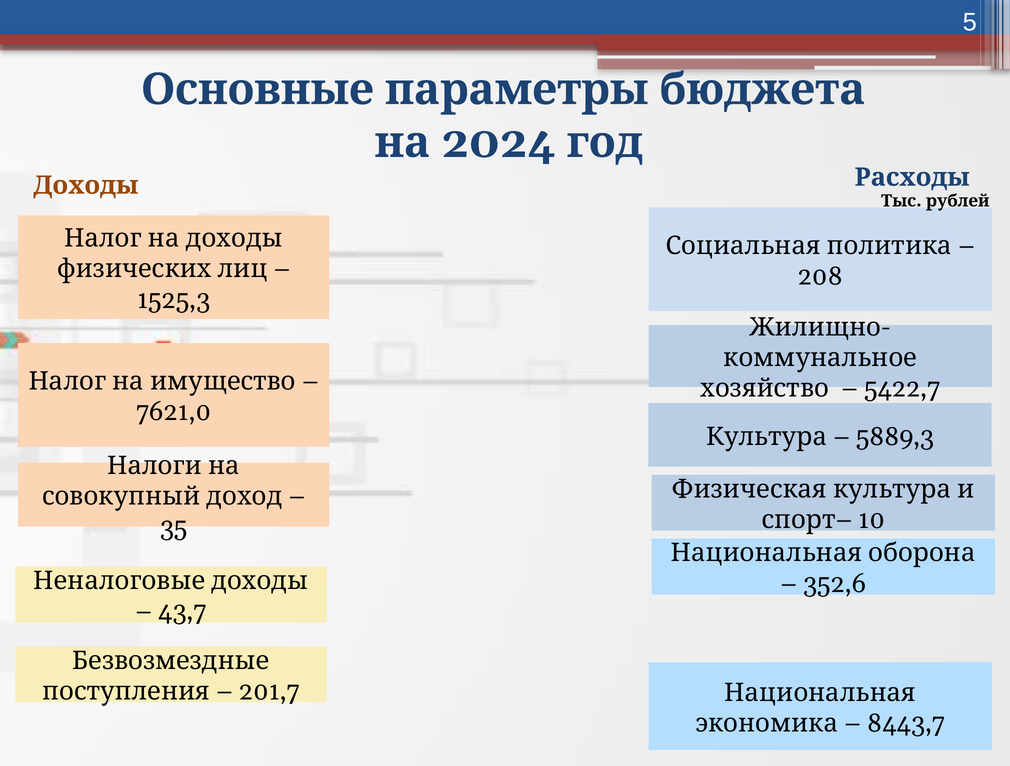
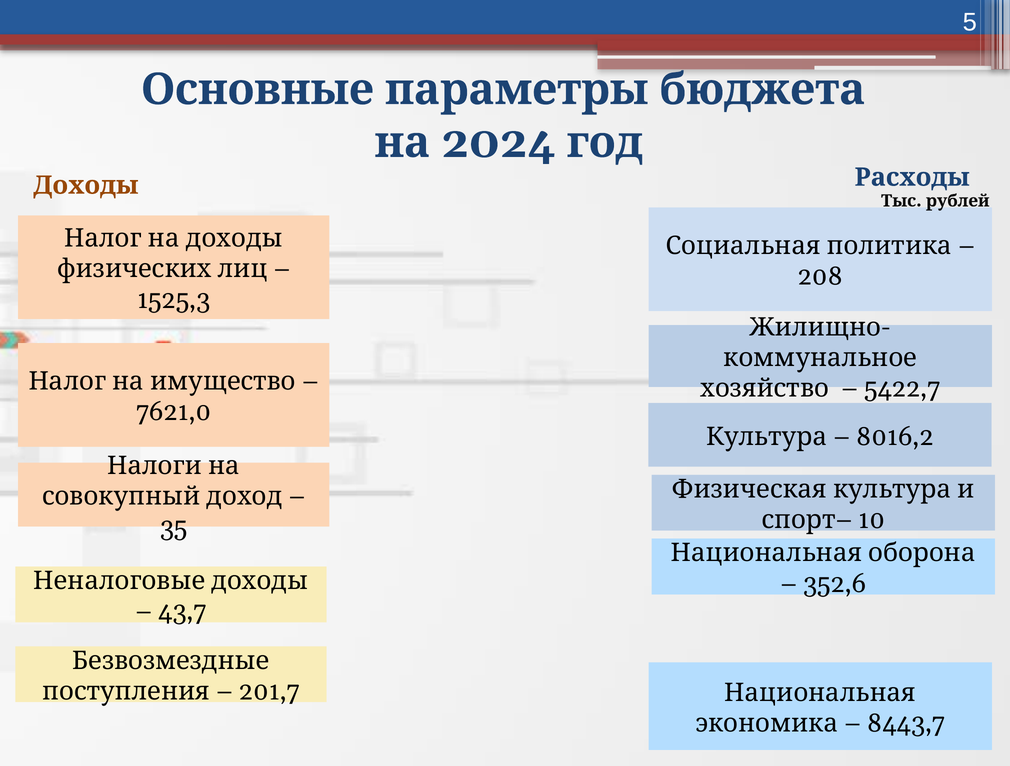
5889,3: 5889,3 -> 8016,2 (895, 437)
